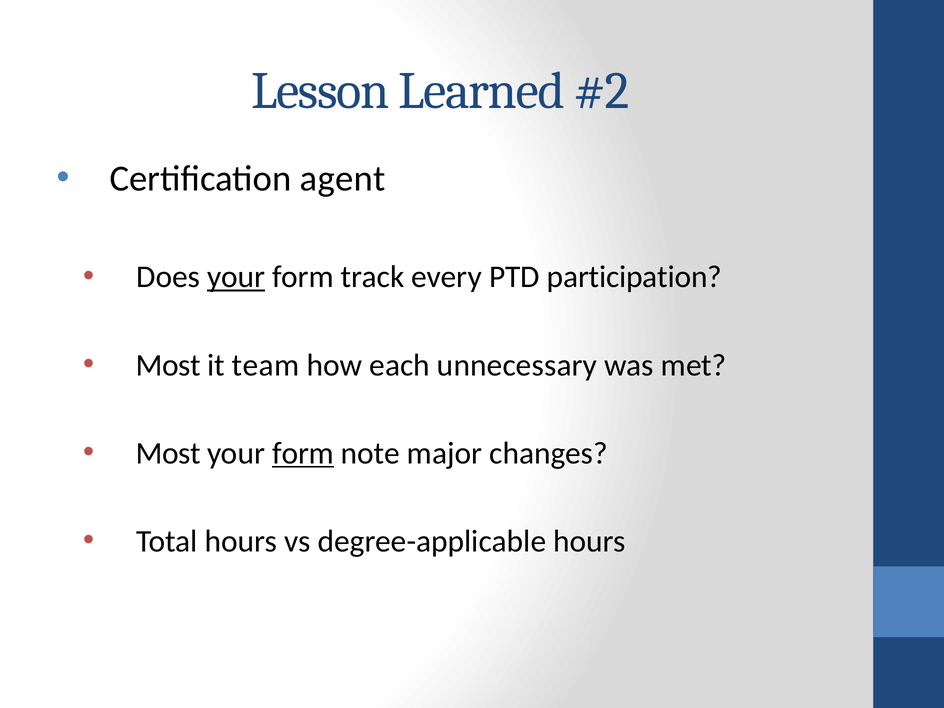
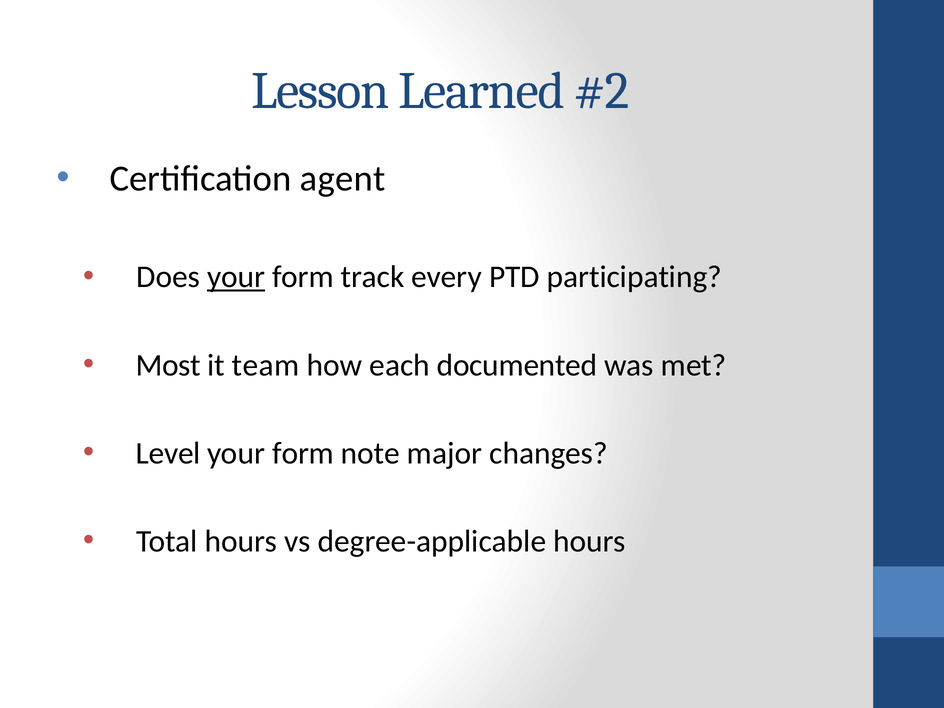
participation: participation -> participating (634, 277)
unnecessary: unnecessary -> documented (517, 365)
Most: Most -> Level (168, 453)
form underline: present -> none (303, 453)
